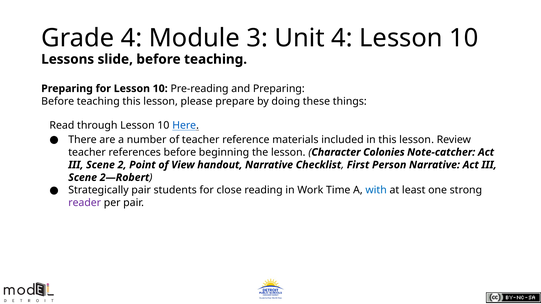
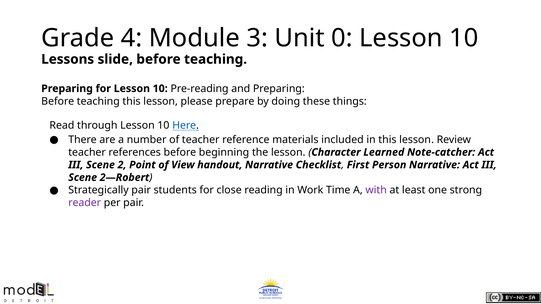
Unit 4: 4 -> 0 (342, 38)
Colonies: Colonies -> Learned (384, 152)
with colour: blue -> purple (376, 190)
